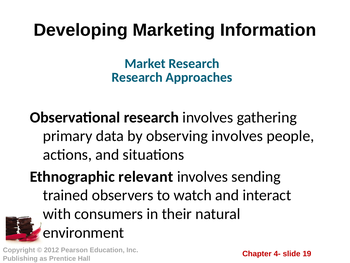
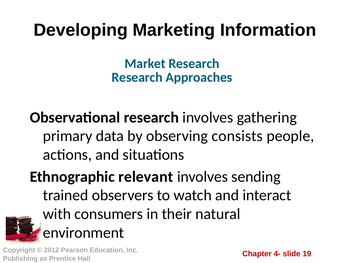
observing involves: involves -> consists (237, 136)
